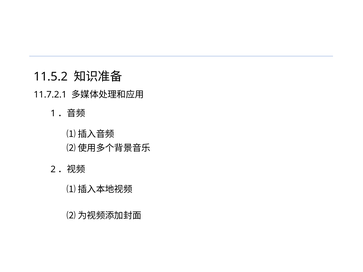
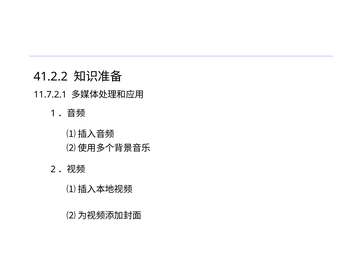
11.5.2: 11.5.2 -> 41.2.2 (51, 77)
